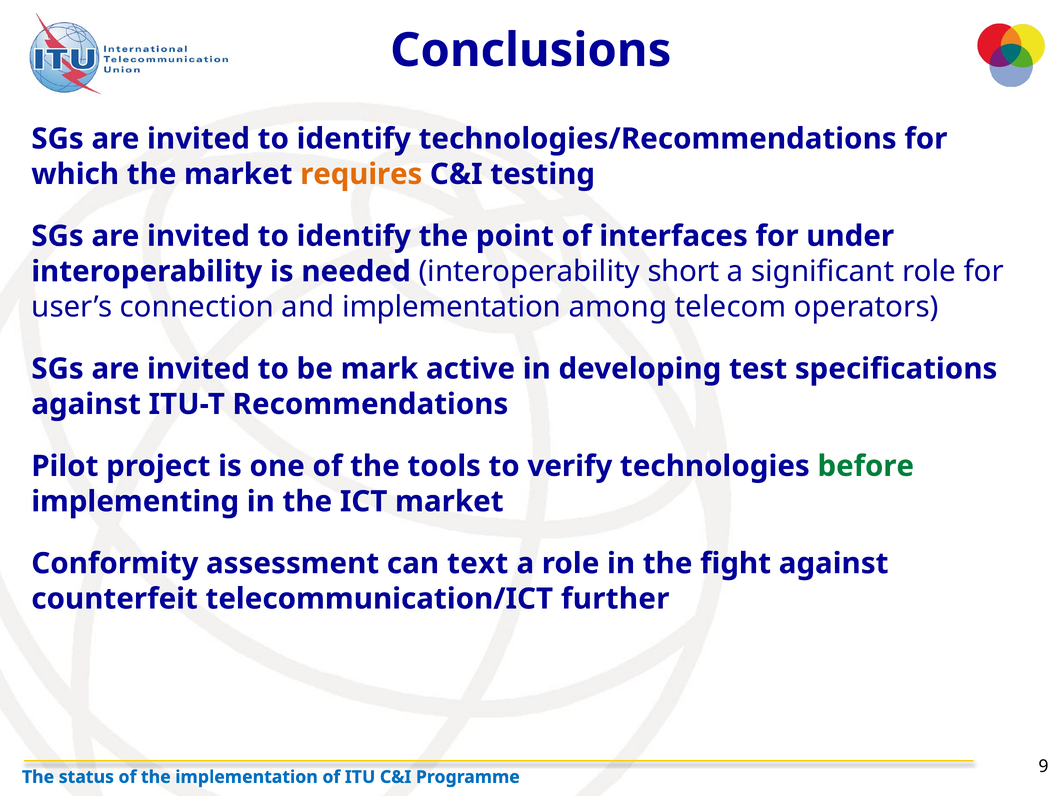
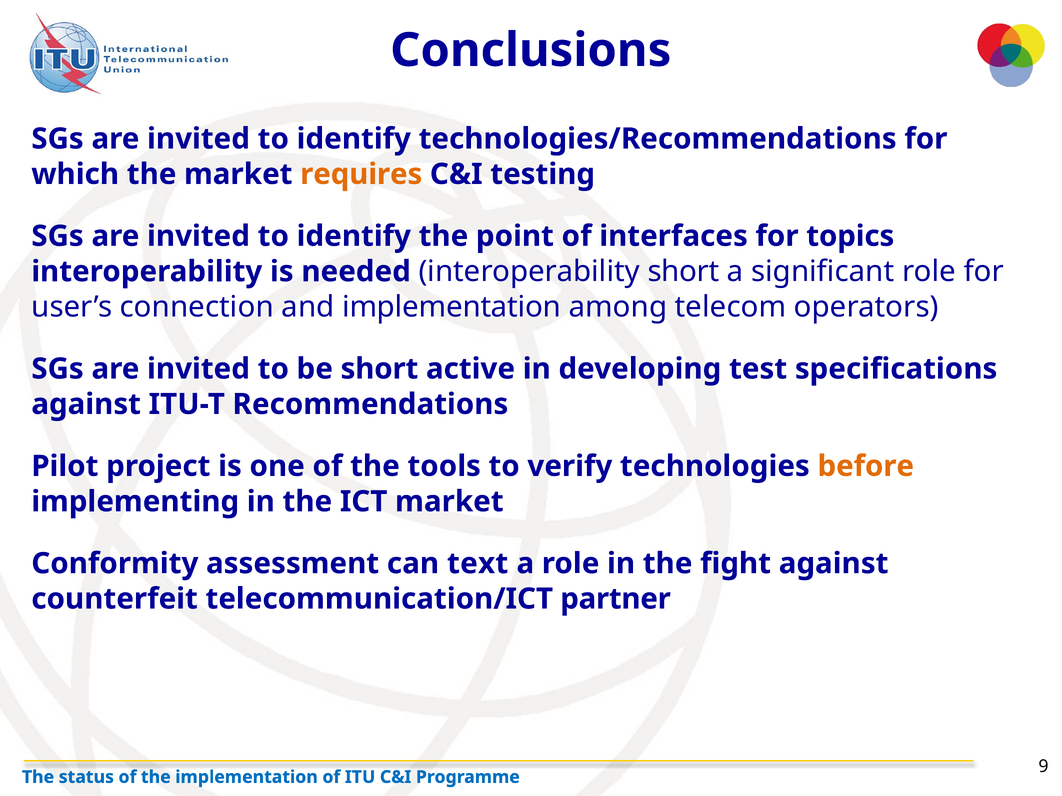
under: under -> topics (850, 236)
be mark: mark -> short (379, 369)
before colour: green -> orange (866, 466)
further: further -> partner (616, 599)
